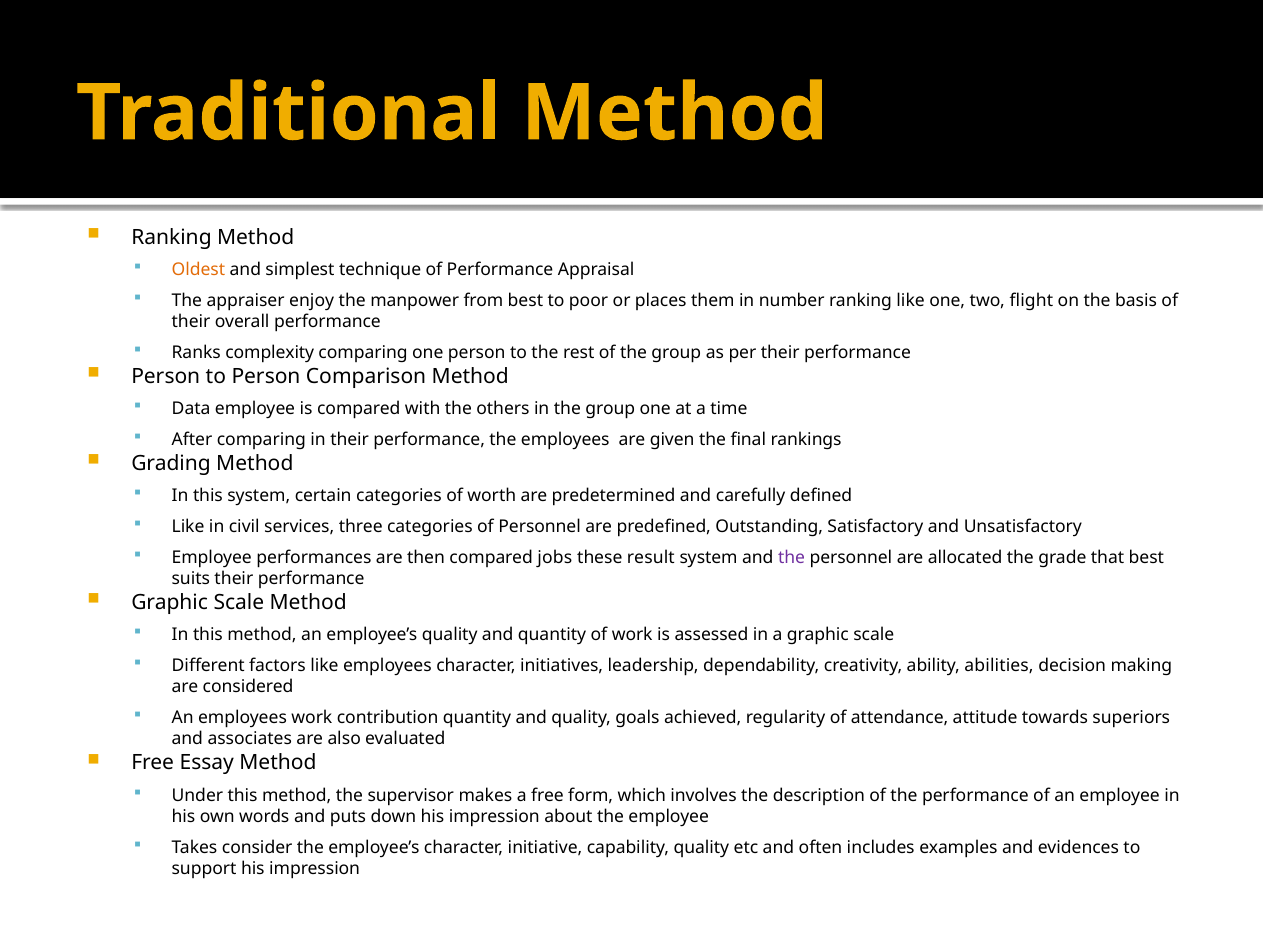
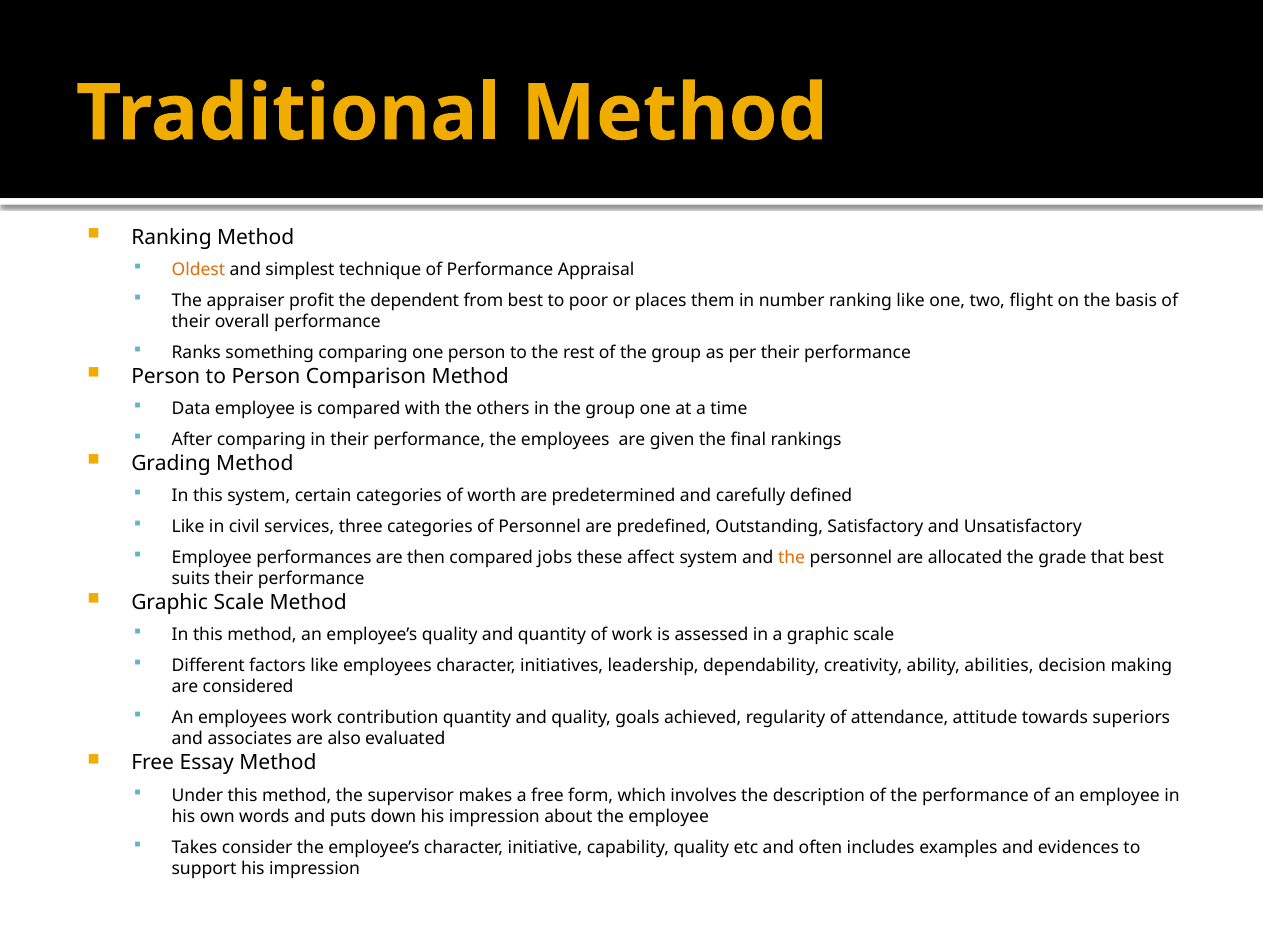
enjoy: enjoy -> profit (312, 301)
manpower: manpower -> dependent (415, 301)
complexity: complexity -> something (270, 353)
result: result -> affect (651, 558)
the colour: purple -> orange (792, 558)
